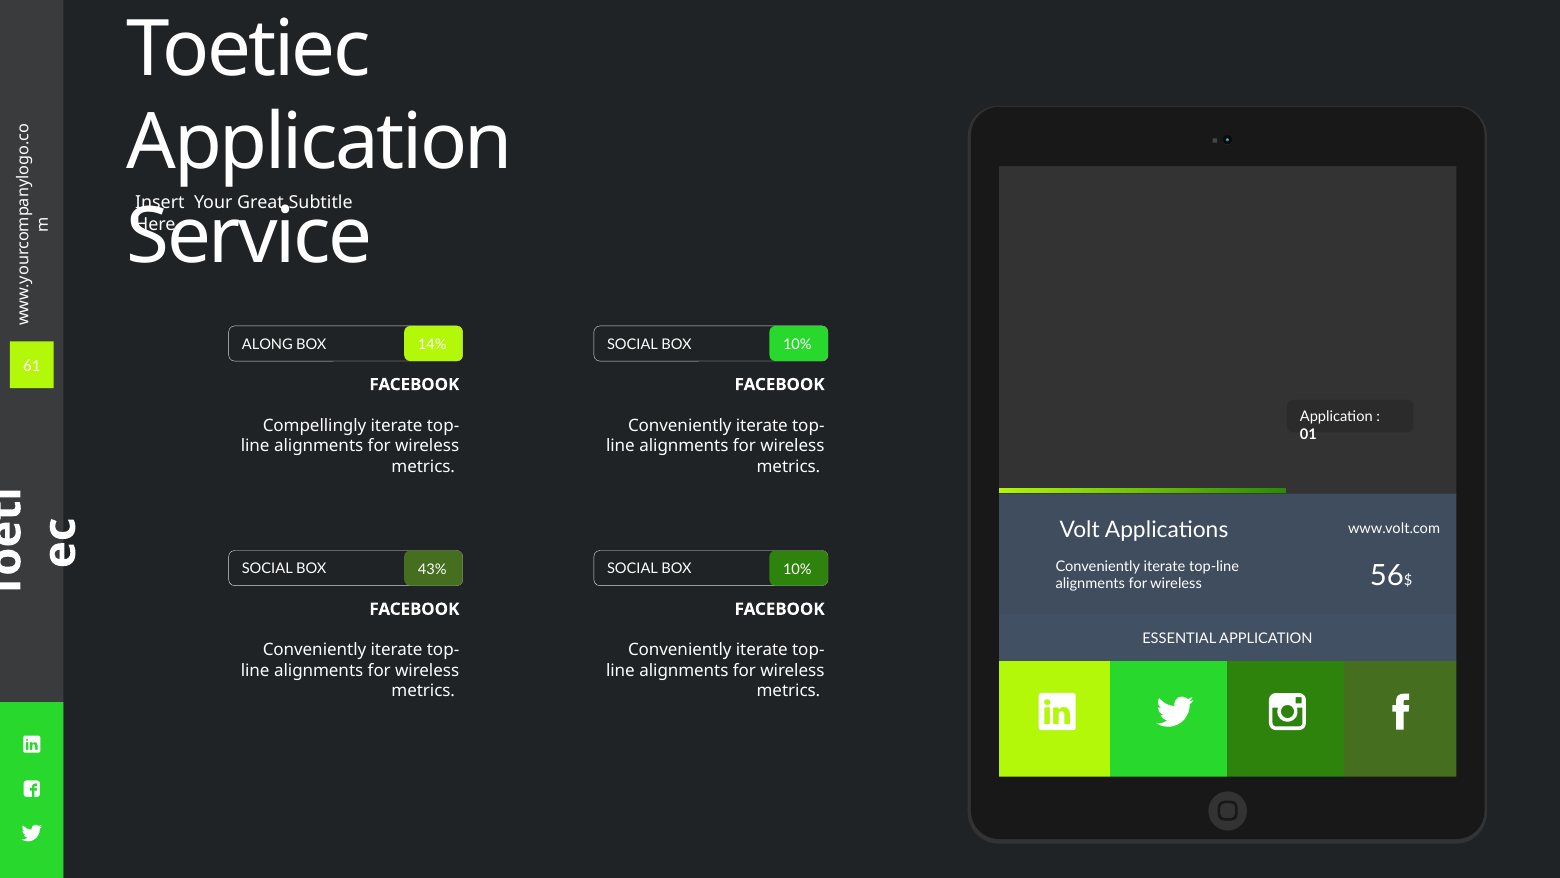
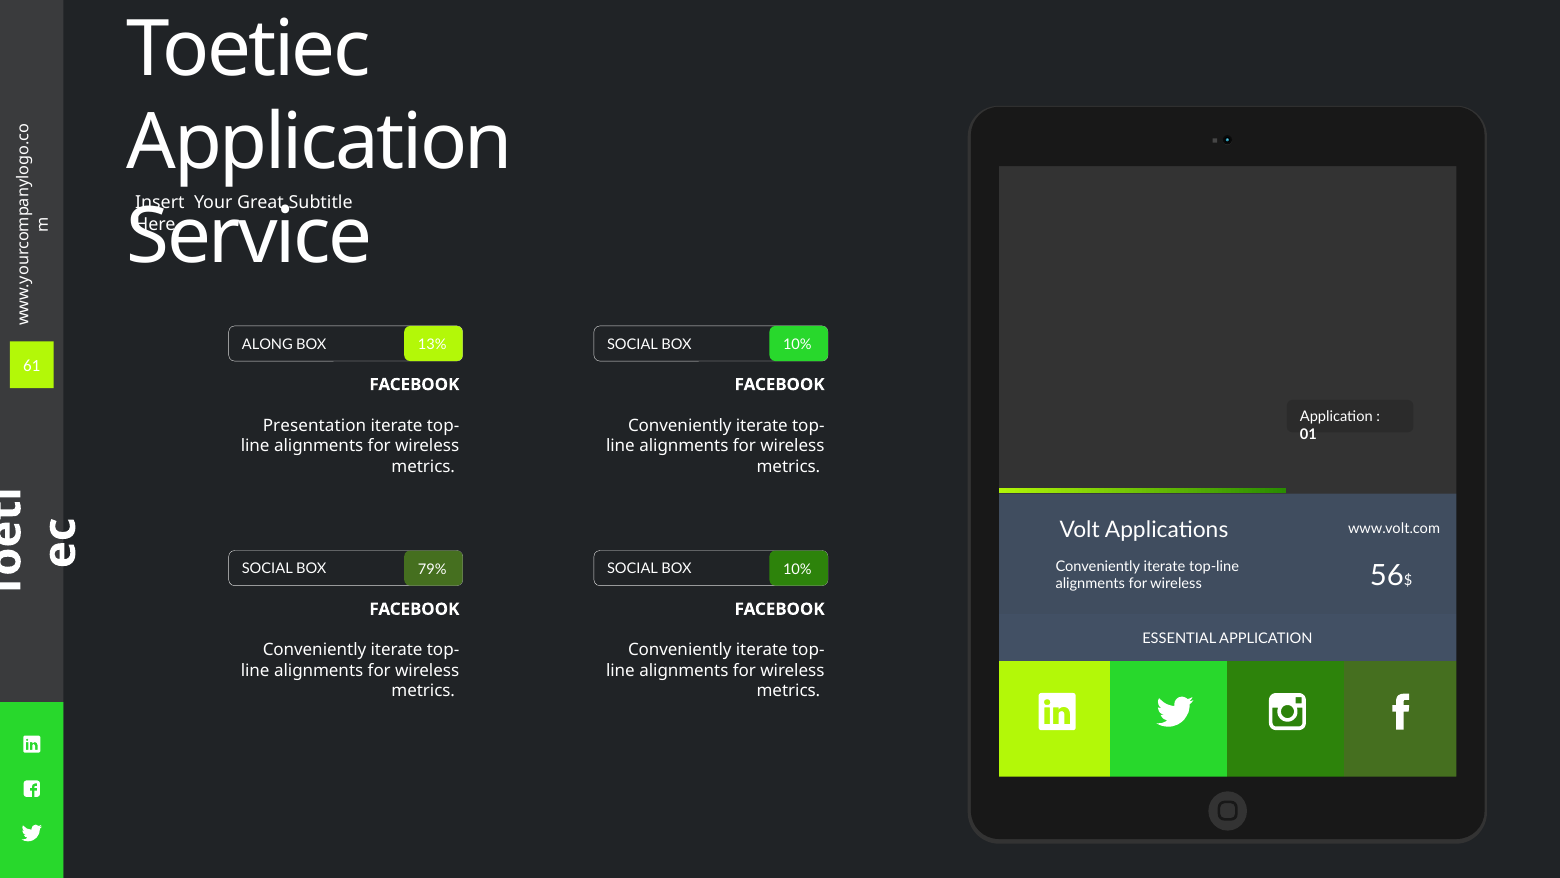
14%: 14% -> 13% (432, 344)
Compellingly: Compellingly -> Presentation (315, 425)
43%: 43% -> 79% (432, 569)
